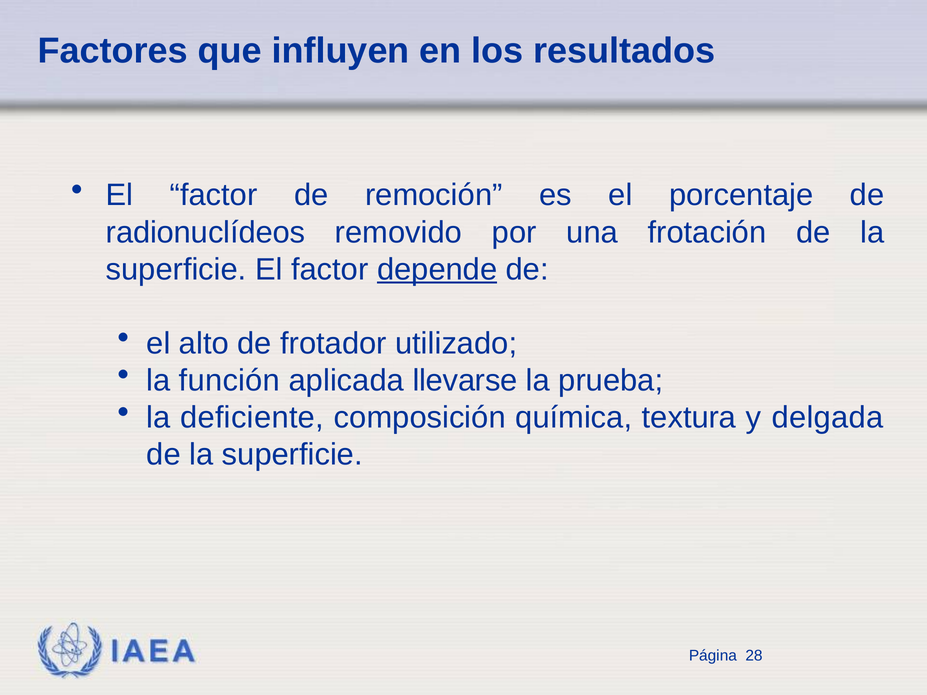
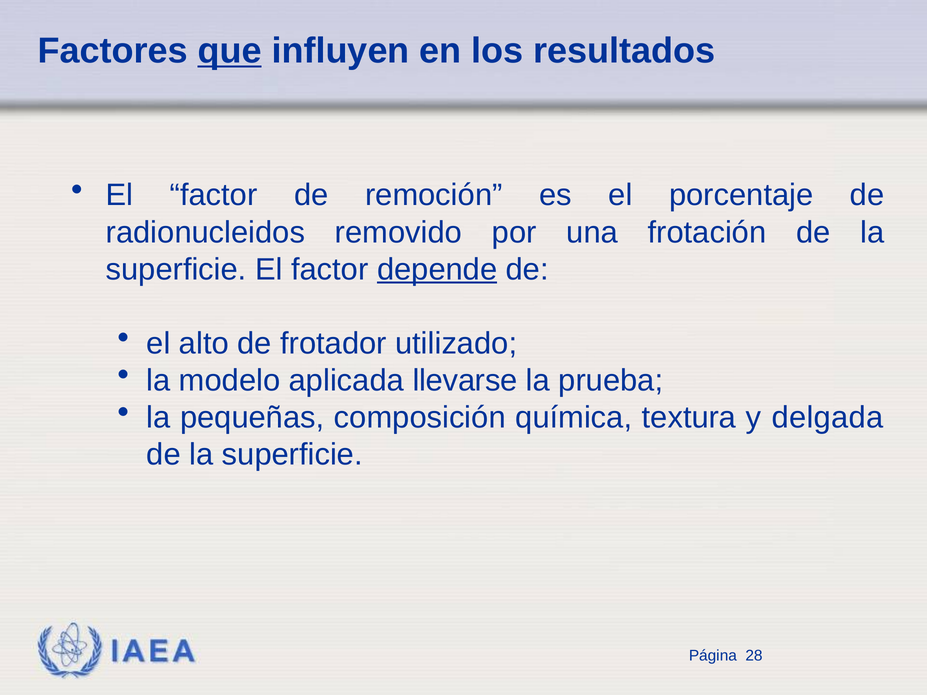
que underline: none -> present (230, 51)
radionuclídeos: radionuclídeos -> radionucleidos (205, 232)
función: función -> modelo (230, 381)
deficiente: deficiente -> pequeñas (252, 418)
